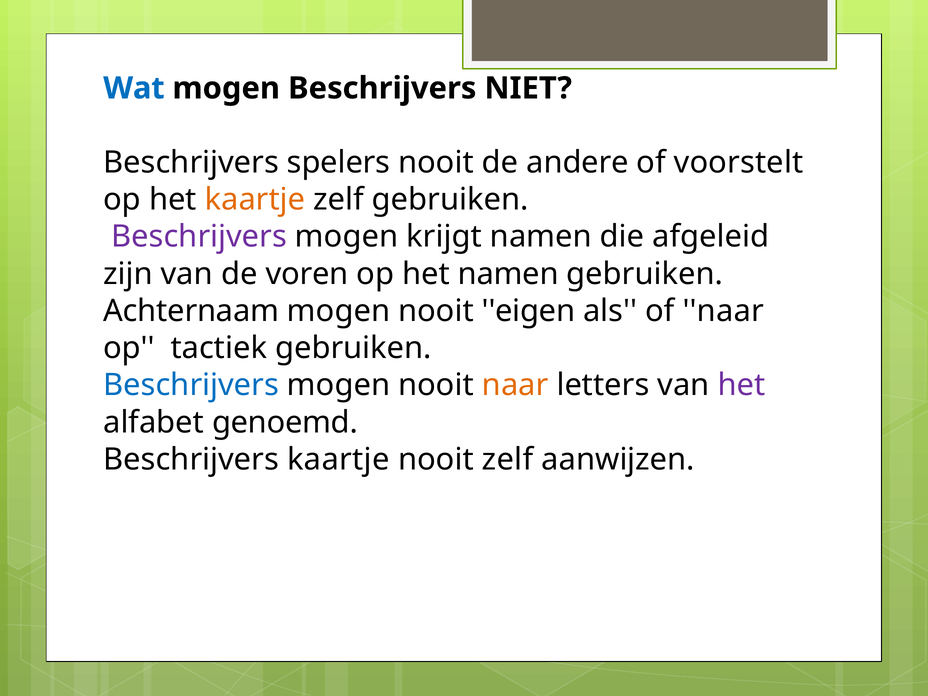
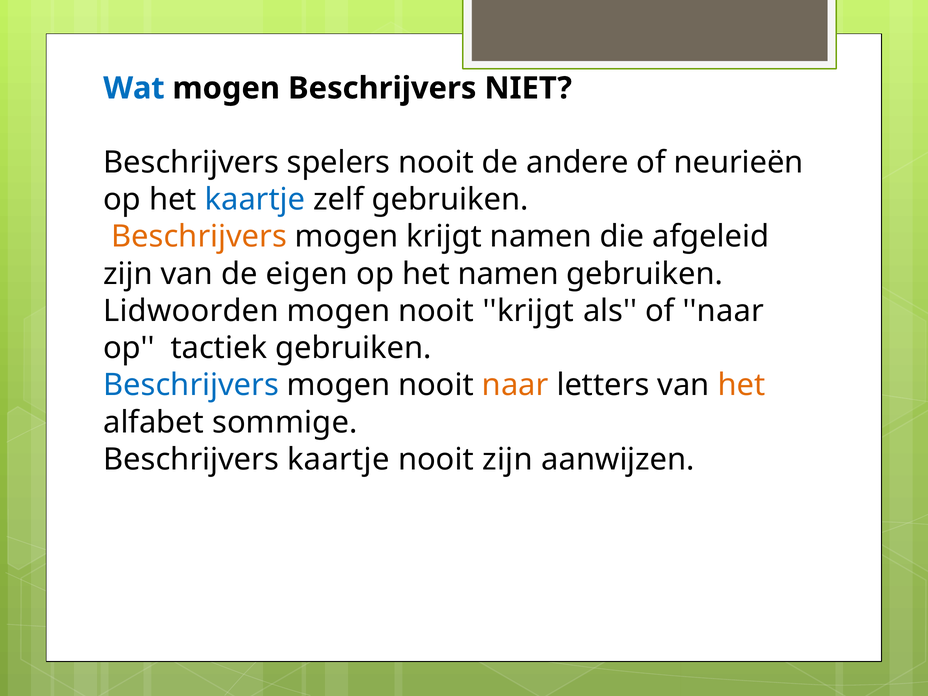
voorstelt: voorstelt -> neurieën (739, 162)
kaartje colour: orange -> blue (255, 200)
Beschrijvers colour: purple -> orange (199, 237)
voren: voren -> eigen (307, 274)
Achternaam: Achternaam -> Lidwoorden (191, 311)
nooit eigen: eigen -> krijgt (528, 311)
het colour: purple -> orange (741, 385)
genoemd: genoemd -> sommige (285, 422)
nooit zelf: zelf -> zijn (507, 459)
